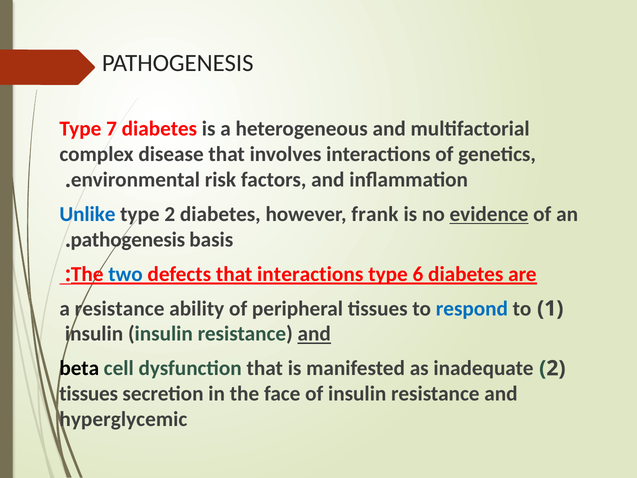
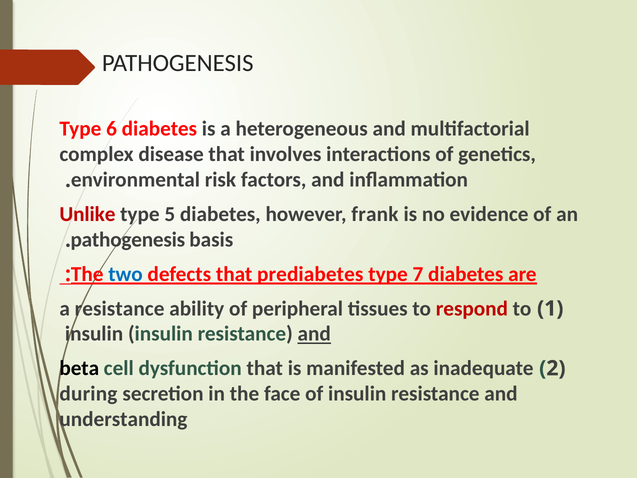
7: 7 -> 6 (112, 129)
Unlike colour: blue -> red (87, 214)
type 2: 2 -> 5 (170, 214)
evidence underline: present -> none (489, 214)
that interactions: interactions -> prediabetes (310, 274)
6: 6 -> 7 (418, 274)
respond colour: blue -> red (472, 308)
tissues: tissues -> during (88, 394)
hyperglycemic: hyperglycemic -> understanding (123, 419)
